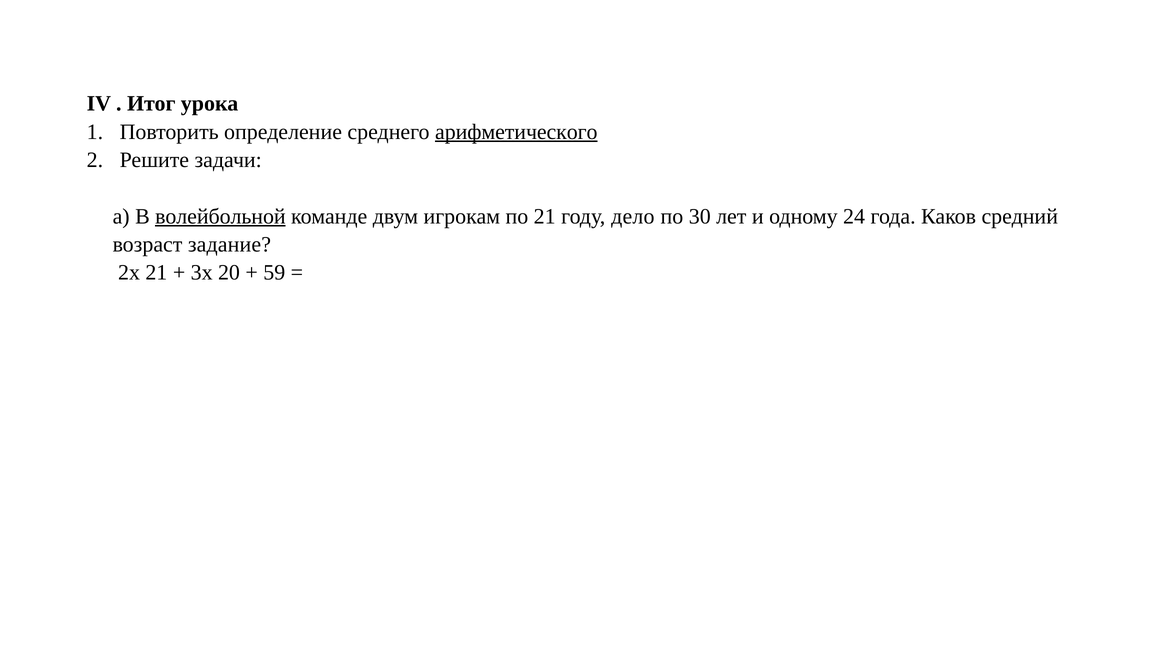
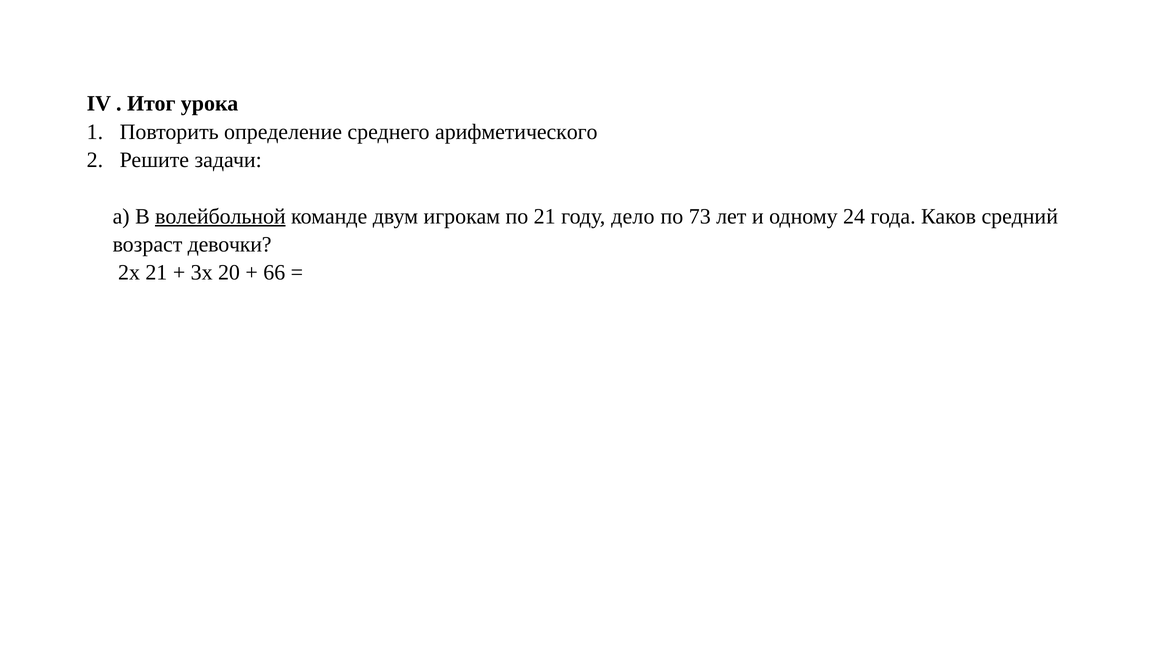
арифметического underline: present -> none (516, 132)
30: 30 -> 73 (700, 216)
задание: задание -> девочки (230, 245)
59: 59 -> 66 (274, 273)
